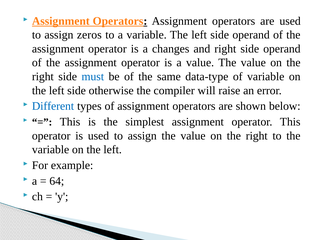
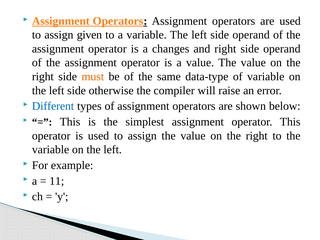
zeros: zeros -> given (89, 35)
must colour: blue -> orange (93, 77)
64: 64 -> 11 (57, 181)
